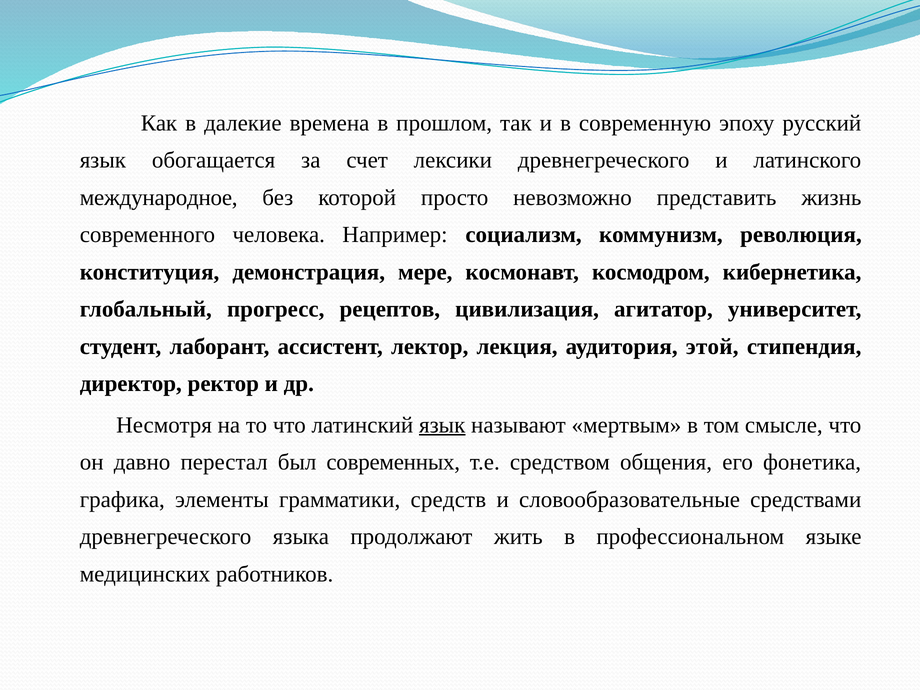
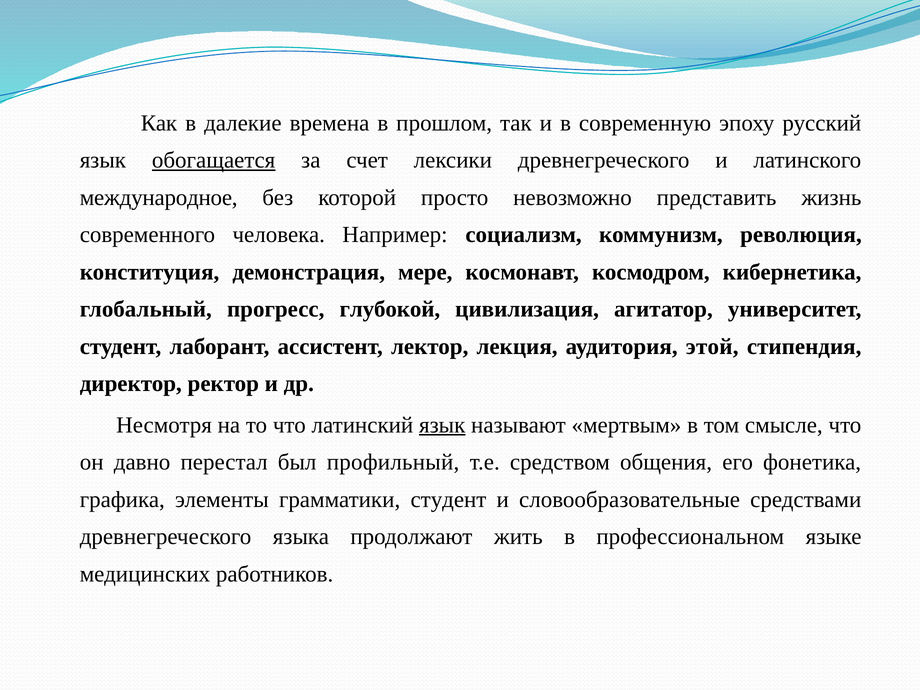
обогащается underline: none -> present (214, 160)
рецептов: рецептов -> глубокой (390, 309)
современных: современных -> профильный (393, 462)
грамматики средств: средств -> студент (448, 499)
